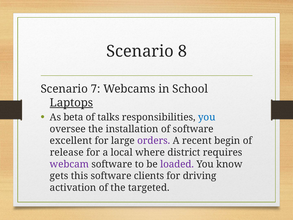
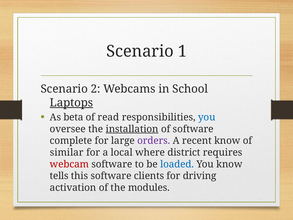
8: 8 -> 1 (182, 51)
7: 7 -> 2 (96, 89)
talks: talks -> read (108, 117)
installation underline: none -> present (132, 129)
excellent: excellent -> complete (71, 141)
recent begin: begin -> know (227, 141)
release: release -> similar (67, 152)
webcam colour: purple -> red (69, 164)
loaded colour: purple -> blue (177, 164)
gets: gets -> tells (59, 176)
targeted: targeted -> modules (149, 187)
